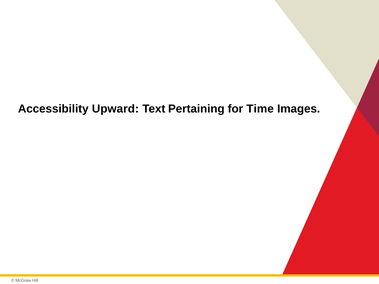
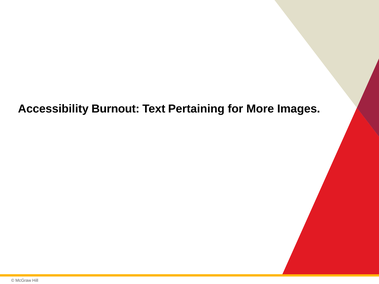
Upward: Upward -> Burnout (116, 109)
Time: Time -> More (260, 109)
